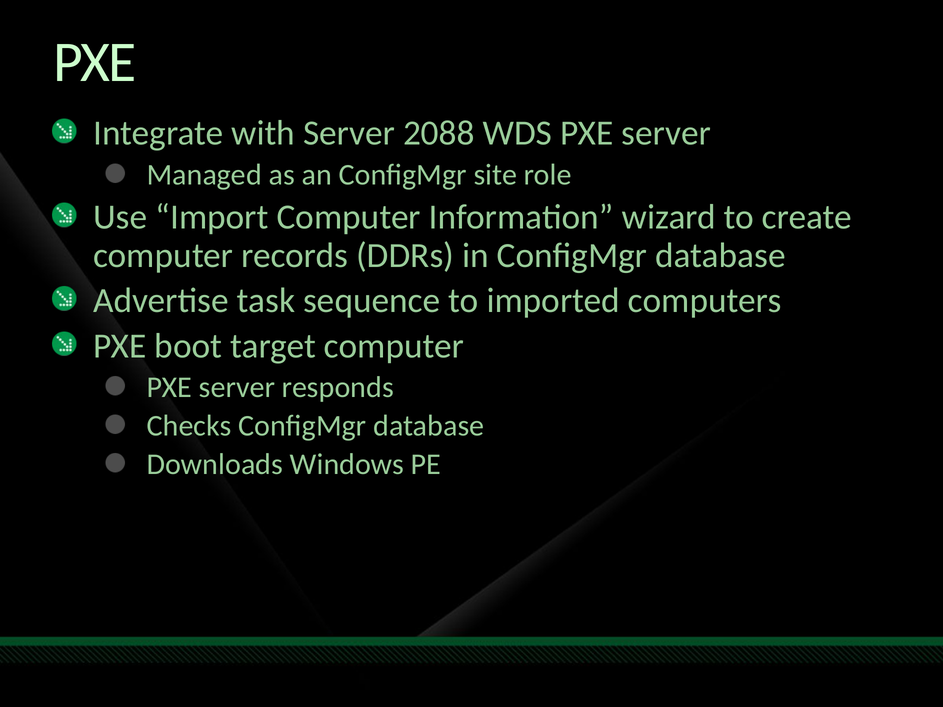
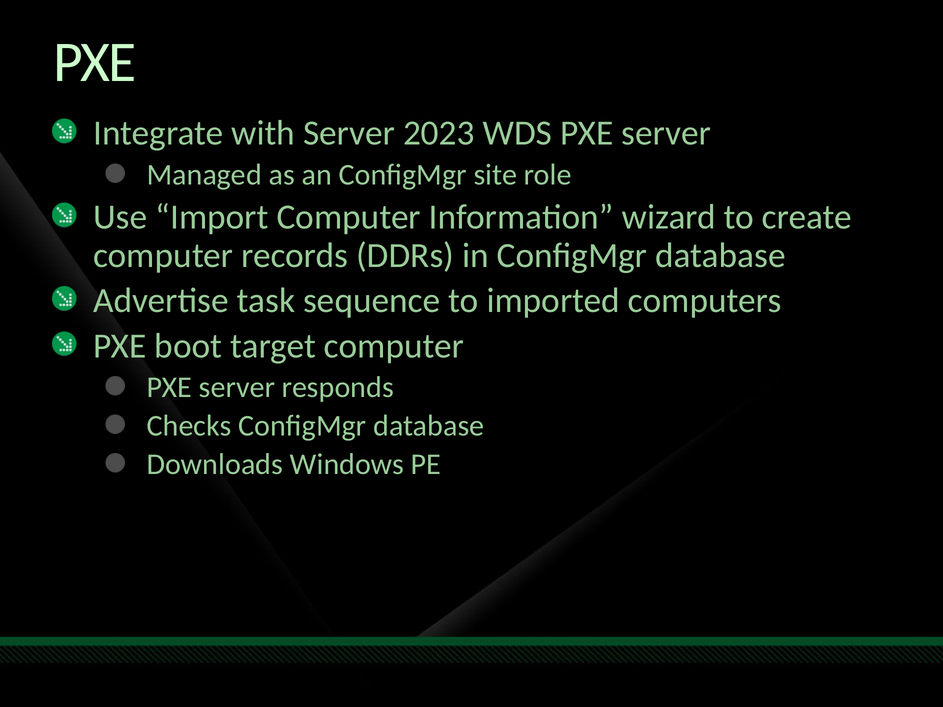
2088: 2088 -> 2023 (439, 133)
